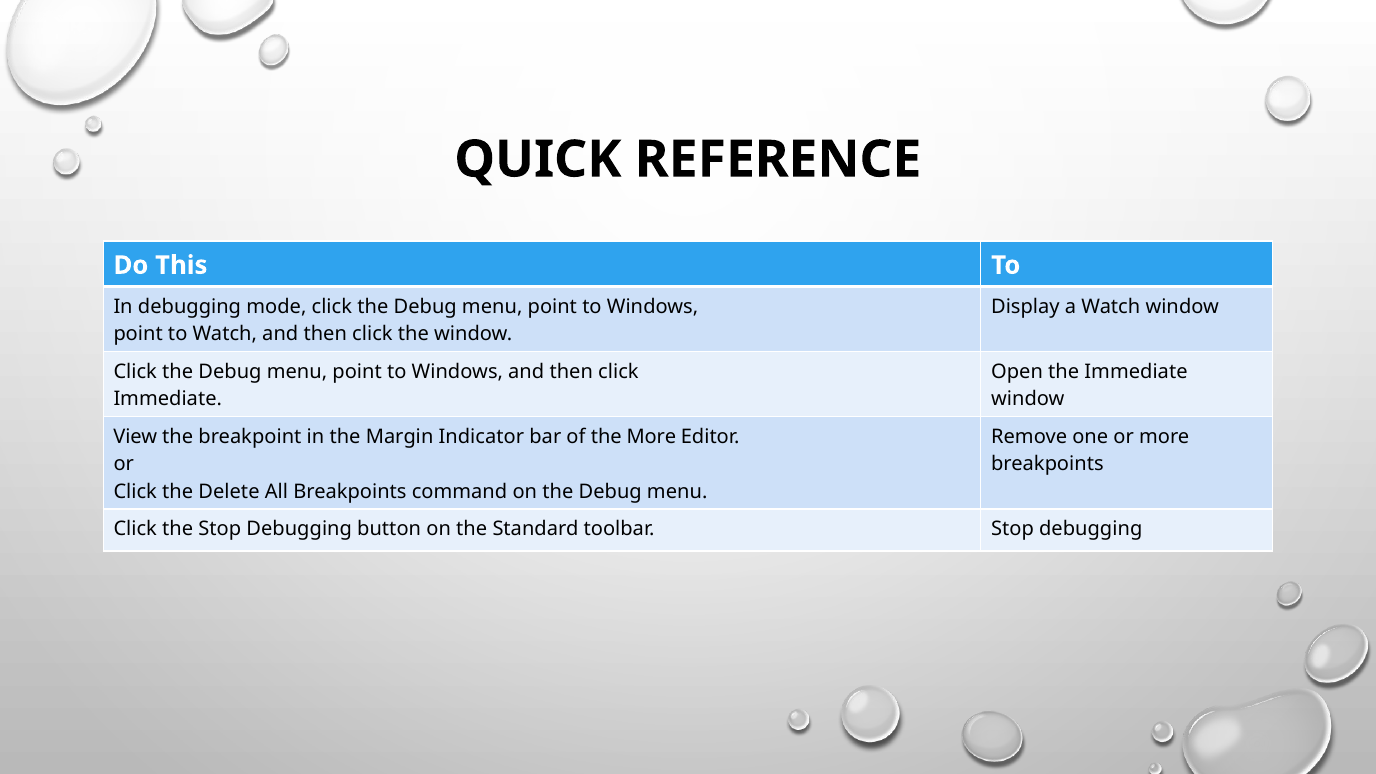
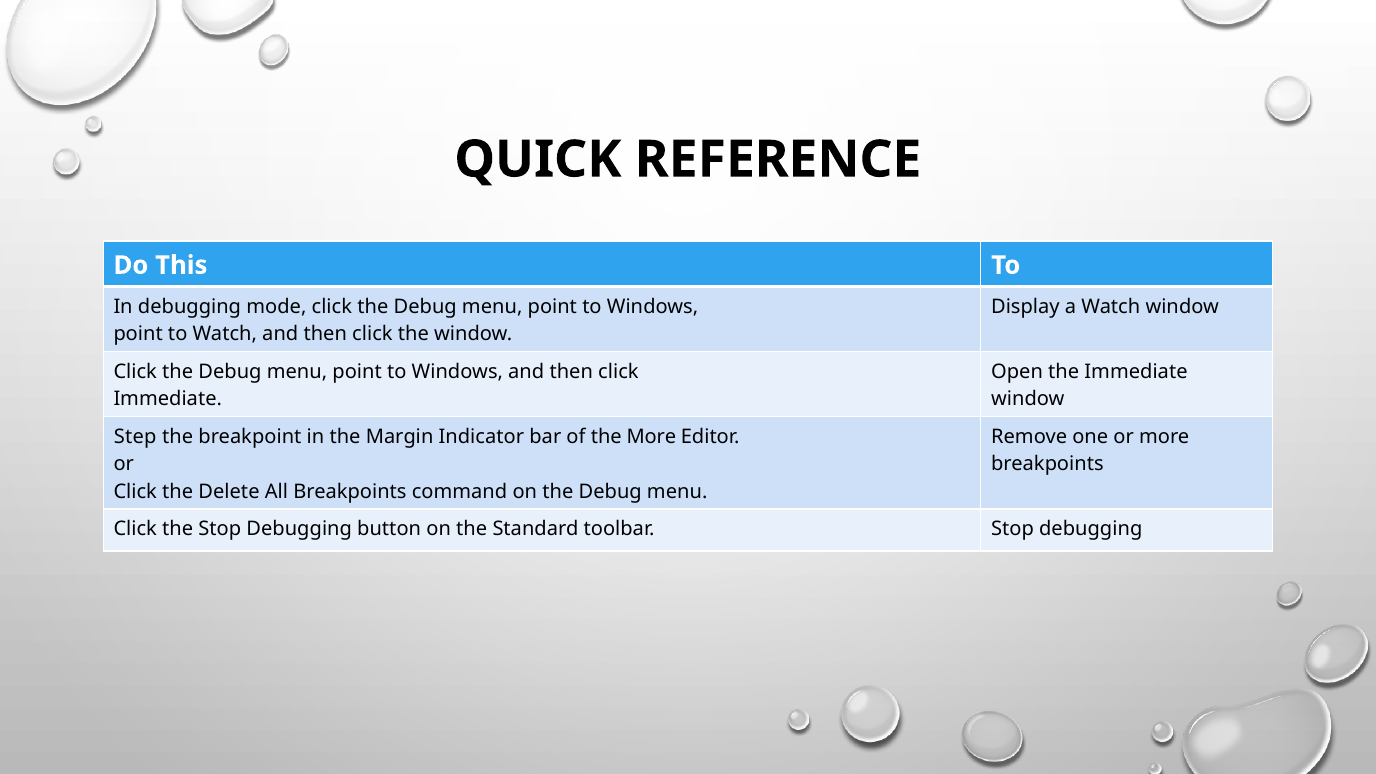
View: View -> Step (135, 437)
